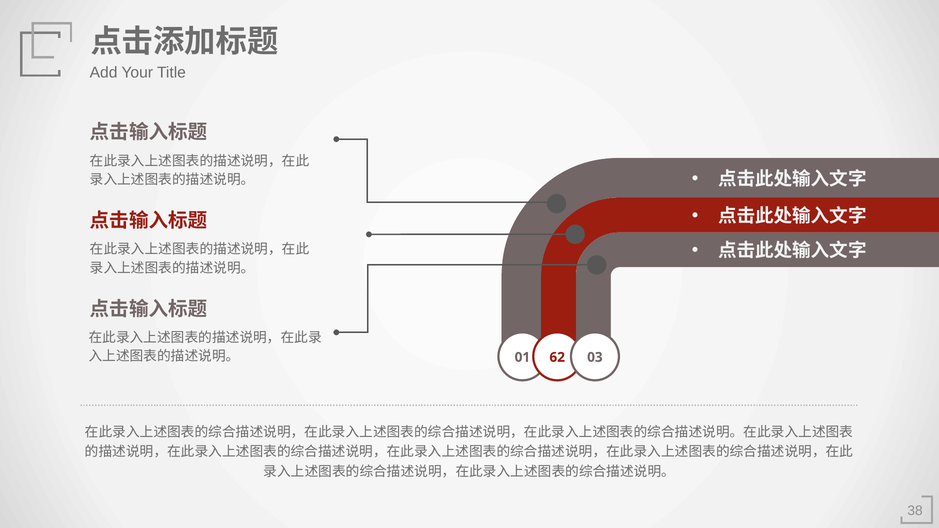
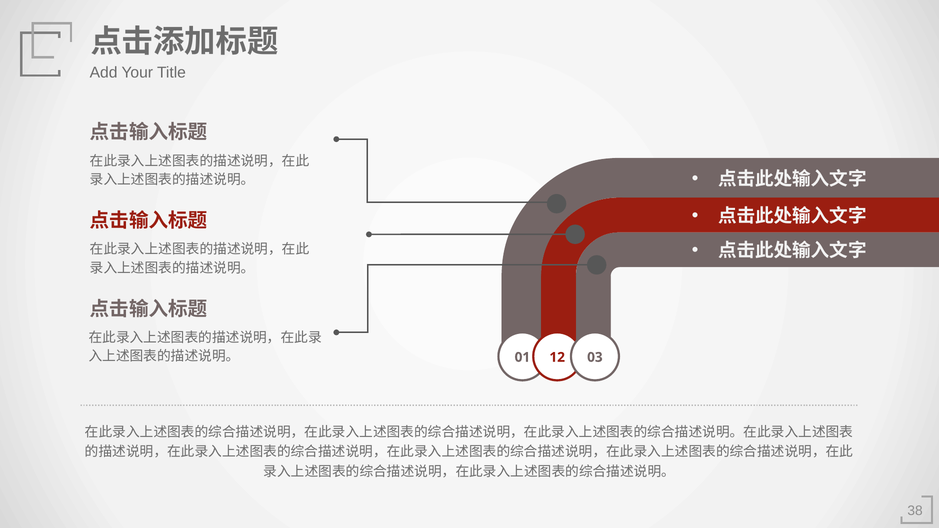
62: 62 -> 12 (557, 357)
